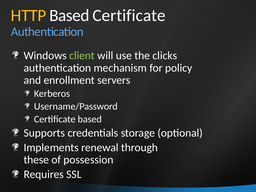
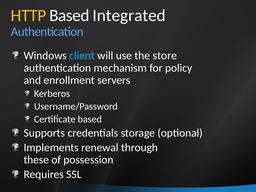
Based Certificate: Certificate -> Integrated (129, 16)
client colour: light green -> light blue (82, 56)
clicks: clicks -> store (165, 56)
